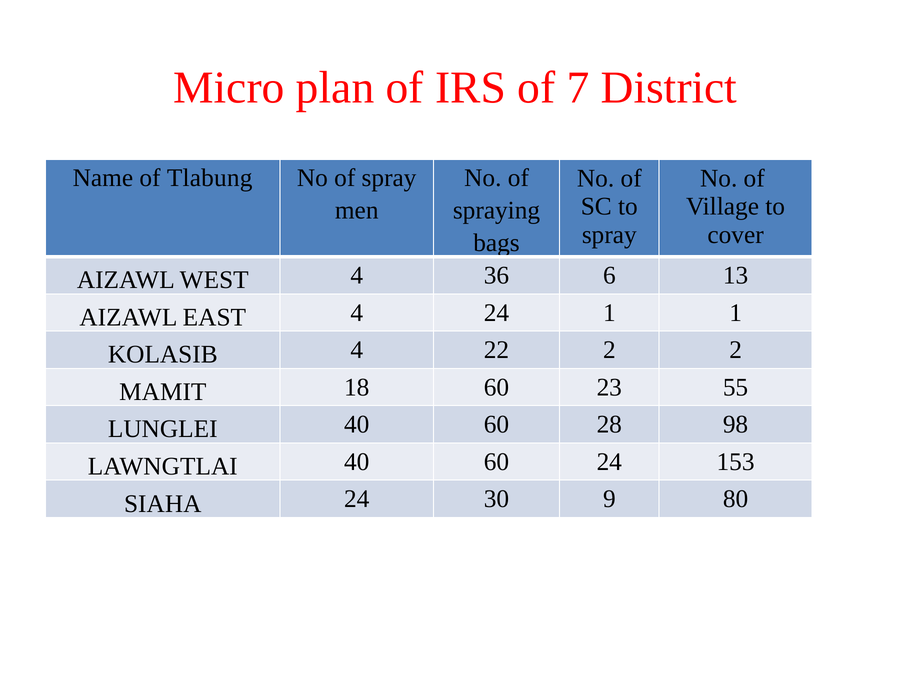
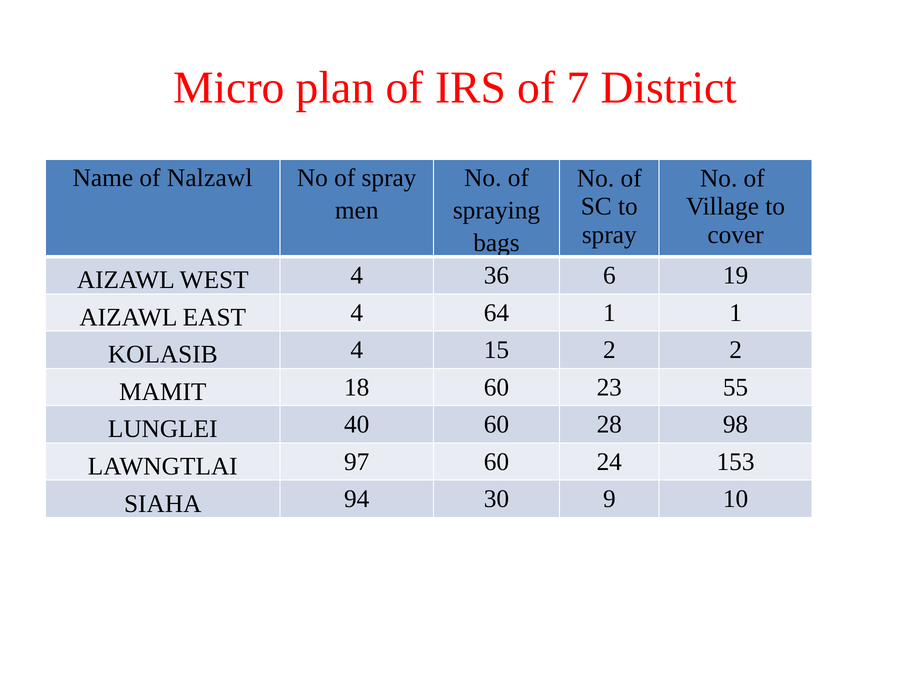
Tlabung: Tlabung -> Nalzawl (210, 178)
13: 13 -> 19 (736, 275)
4 24: 24 -> 64 (497, 312)
22: 22 -> 15 (497, 350)
LAWNGTLAI 40: 40 -> 97 (357, 461)
SIAHA 24: 24 -> 94 (357, 499)
80: 80 -> 10 (736, 499)
